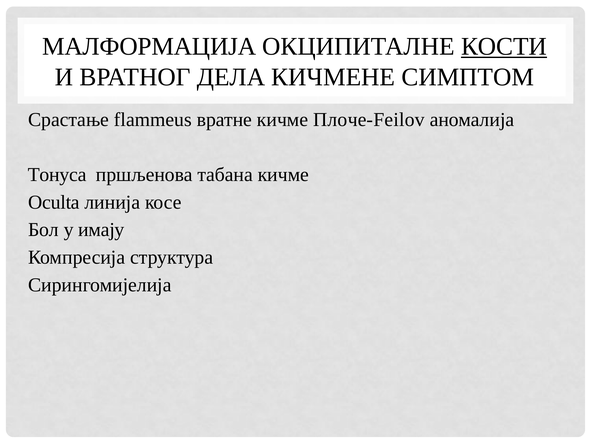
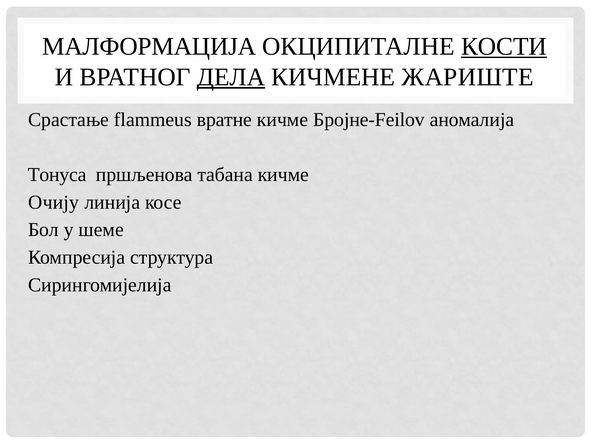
ДЕЛА underline: none -> present (231, 77)
СИМПТОМ: СИМПТОМ -> ЖАРИШТЕ (468, 77)
Плоче-Feilov: Плоче-Feilov -> Бројне-Feilov (369, 120)
Oculta: Oculta -> Очију (54, 202)
имају: имају -> шеме (101, 230)
